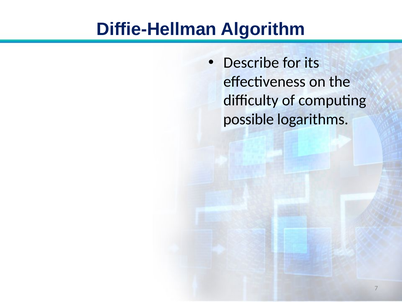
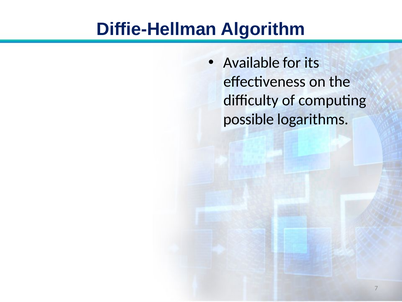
Describe: Describe -> Available (251, 63)
